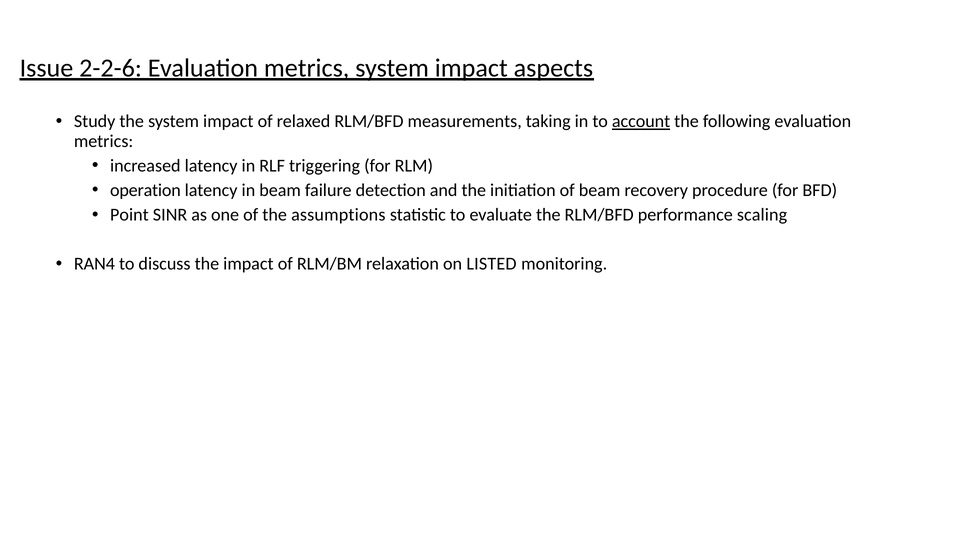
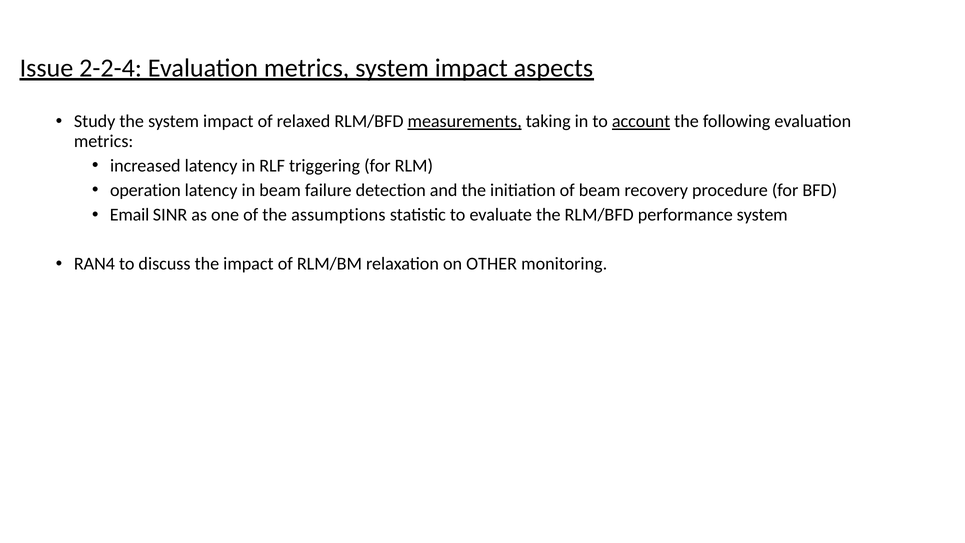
2-2-6: 2-2-6 -> 2-2-4 (111, 68)
measurements underline: none -> present (465, 121)
Point: Point -> Email (130, 215)
performance scaling: scaling -> system (762, 215)
LISTED: LISTED -> OTHER (492, 264)
